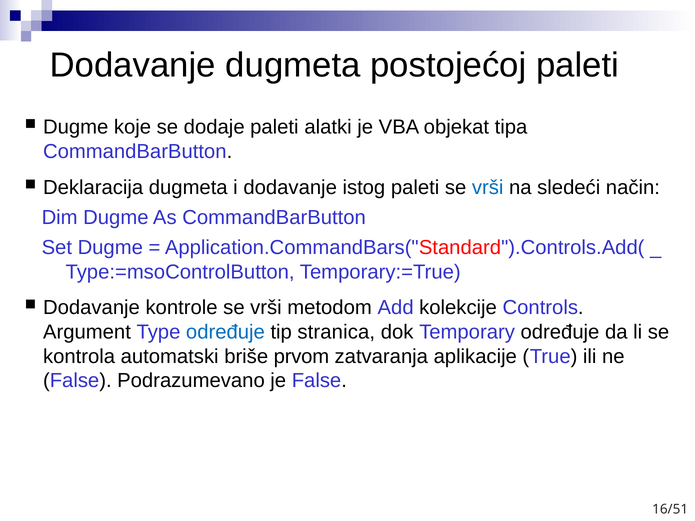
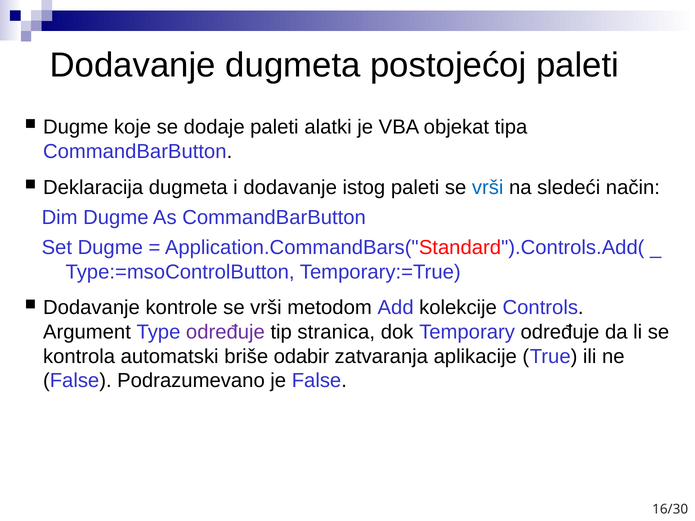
određuje colour: blue -> purple (225, 332)
prvom: prvom -> odabir (301, 357)
16/51: 16/51 -> 16/30 (670, 510)
